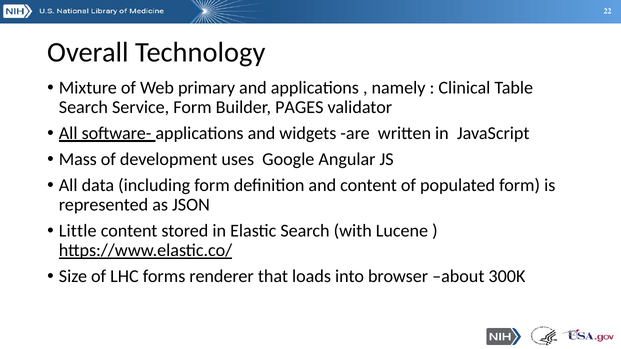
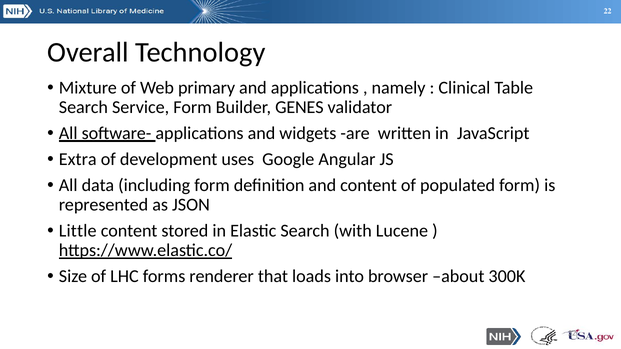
PAGES: PAGES -> GENES (299, 107)
Mass: Mass -> Extra (78, 159)
